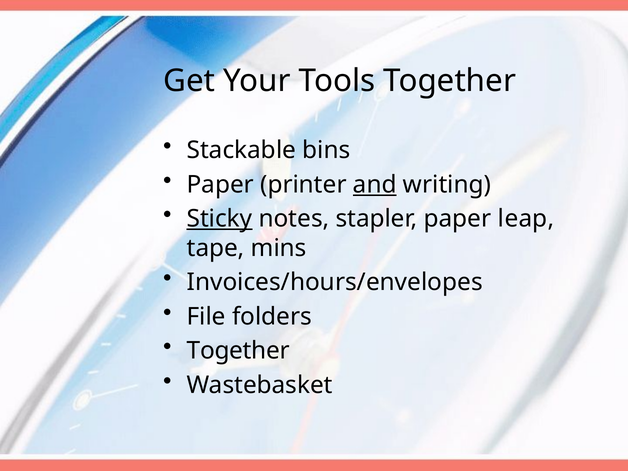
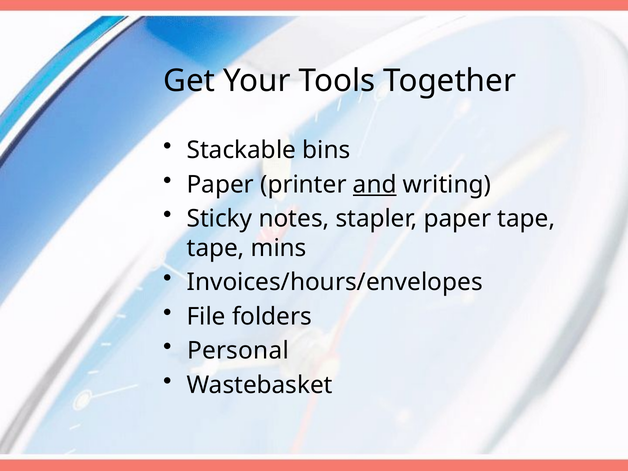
Sticky underline: present -> none (220, 219)
paper leap: leap -> tape (526, 219)
Together: Together -> Personal (238, 351)
